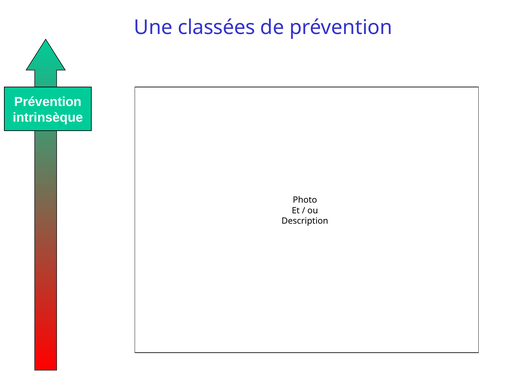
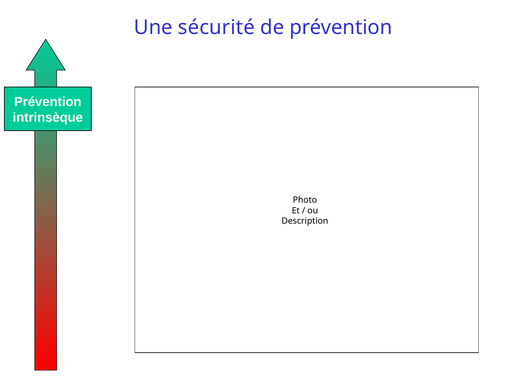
classées: classées -> sécurité (216, 27)
